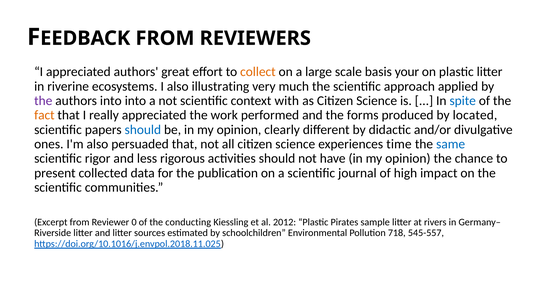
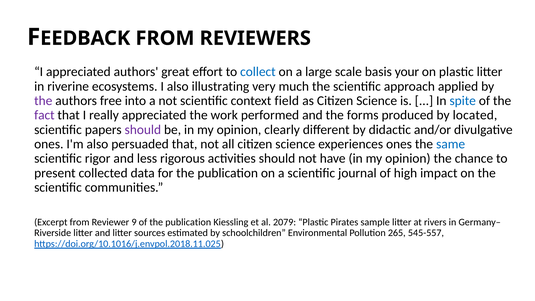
collect colour: orange -> blue (258, 72)
authors into: into -> free (111, 101)
with: with -> field (287, 101)
fact colour: orange -> purple (44, 115)
should colour: blue -> purple (143, 130)
experiences time: time -> ones (399, 144)
0: 0 -> 9 (134, 222)
of the conducting: conducting -> publication (188, 222)
2012: 2012 -> 2079 (285, 222)
718: 718 -> 265 (397, 233)
